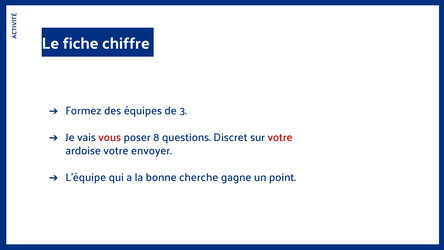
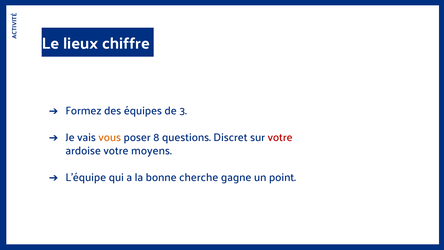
fiche: fiche -> lieux (81, 43)
vous colour: red -> orange (110, 137)
envoyer: envoyer -> moyens (151, 151)
